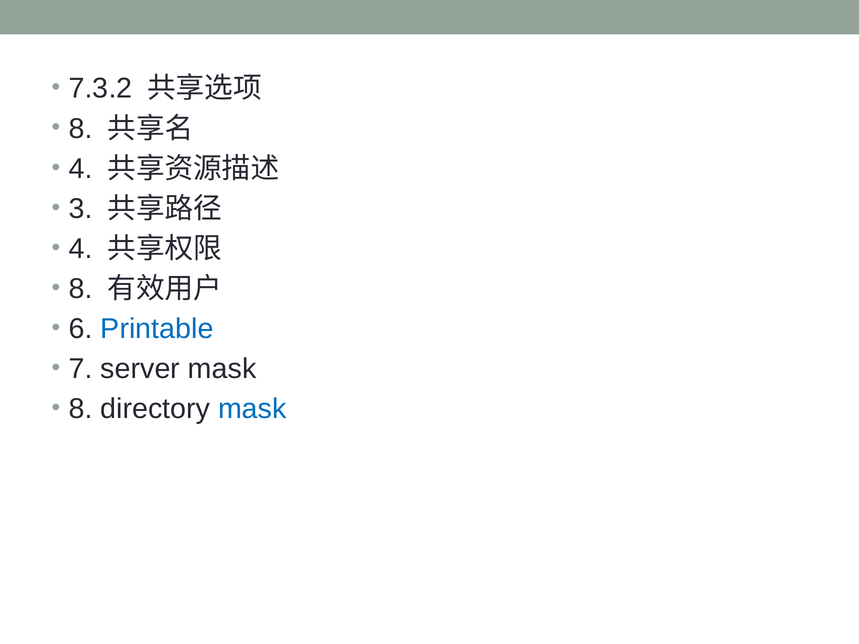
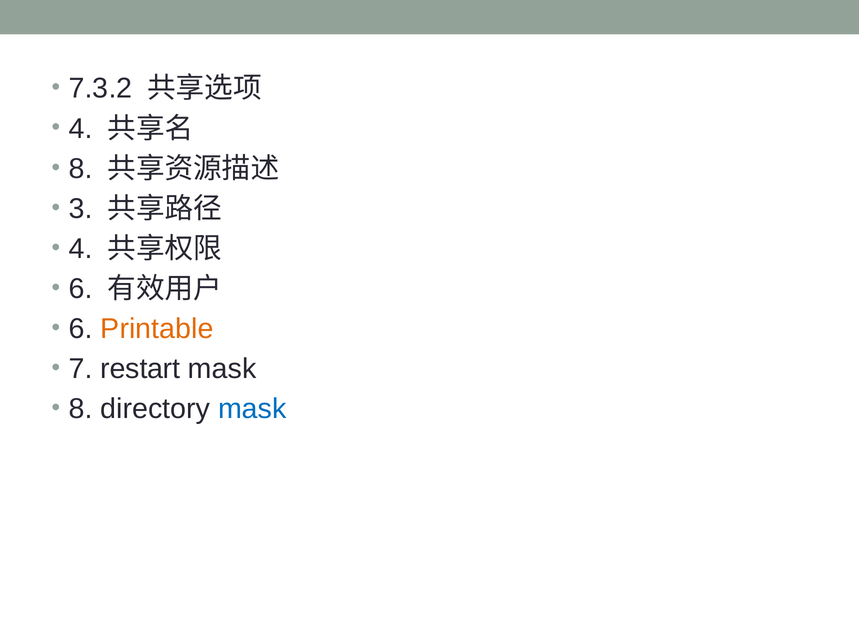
8: 8 -> 4 (81, 129)
4: 4 -> 8 (81, 169)
8: 8 -> 6 (81, 289)
Printable colour: blue -> orange (157, 329)
server: server -> restart (140, 369)
